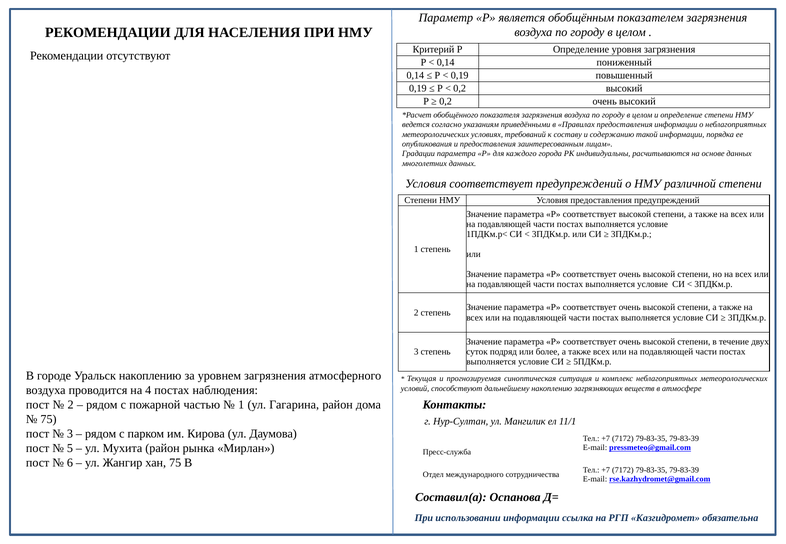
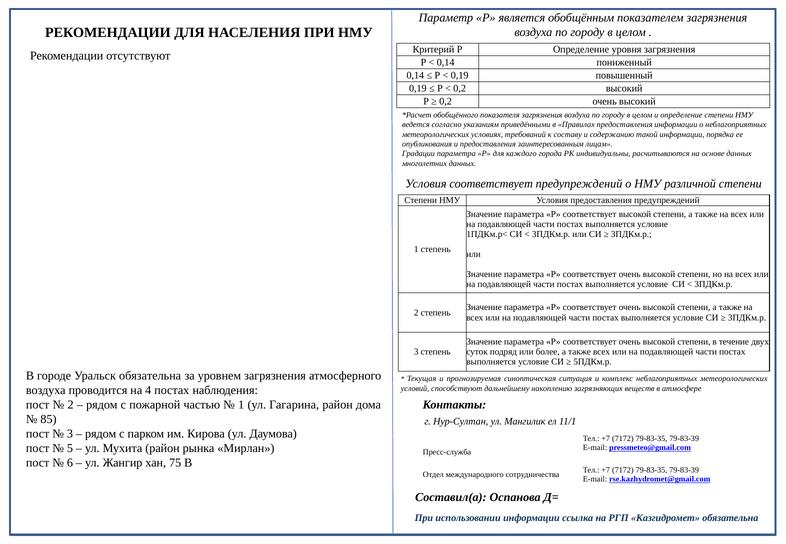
Уральск накоплению: накоплению -> обязательна (150, 376)
75: 75 -> 85 (49, 419)
